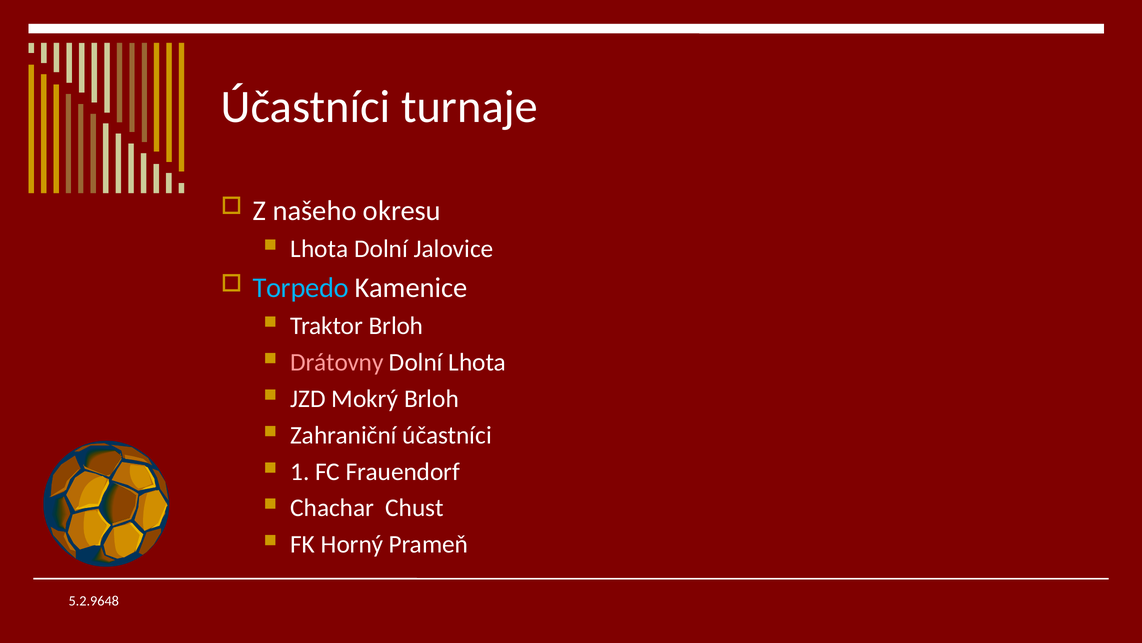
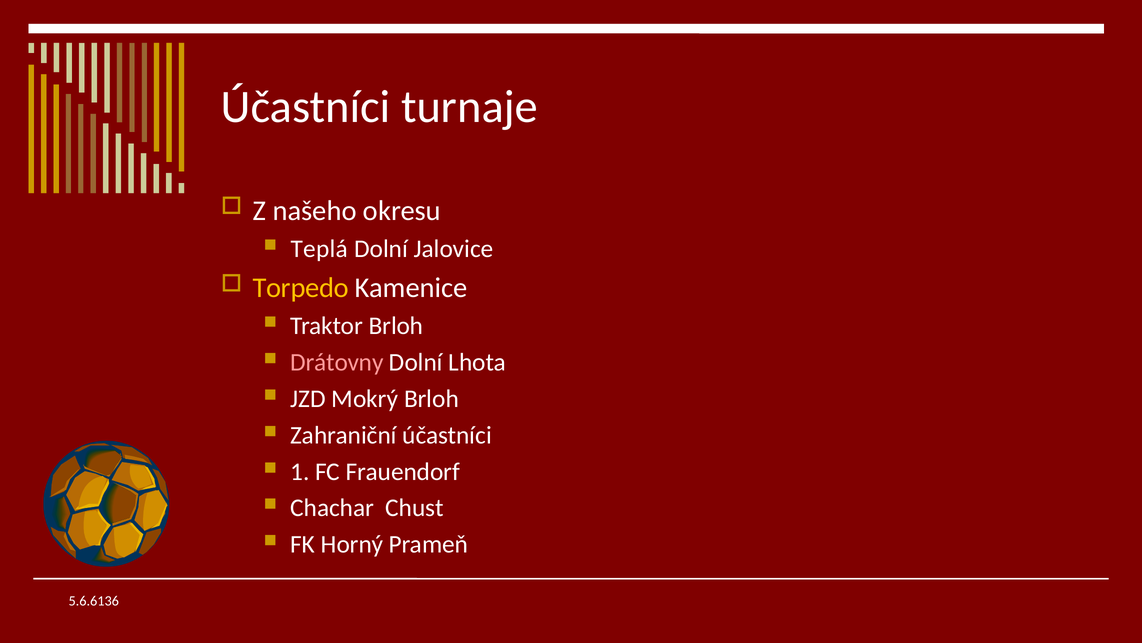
Lhota: Lhota -> Teplá (319, 248)
Torpedo colour: light blue -> yellow (301, 288)
5.2.9648: 5.2.9648 -> 5.6.6136 (94, 600)
